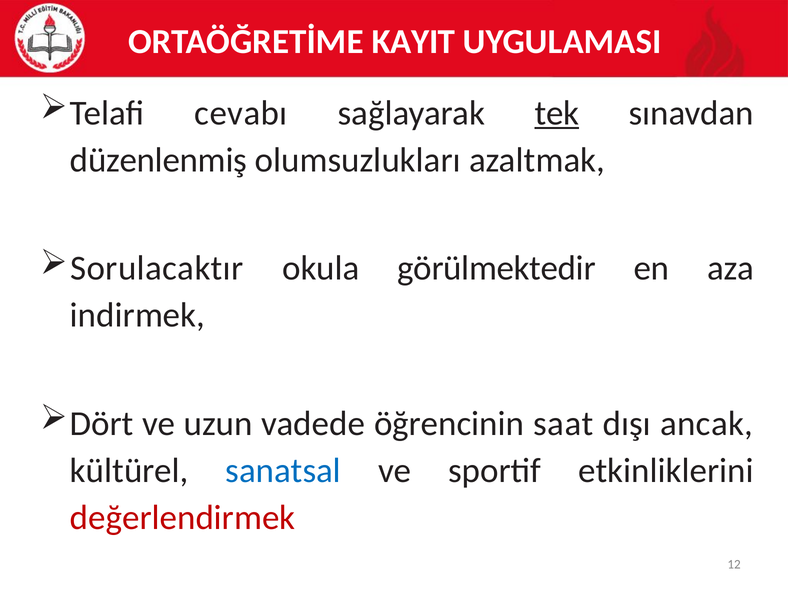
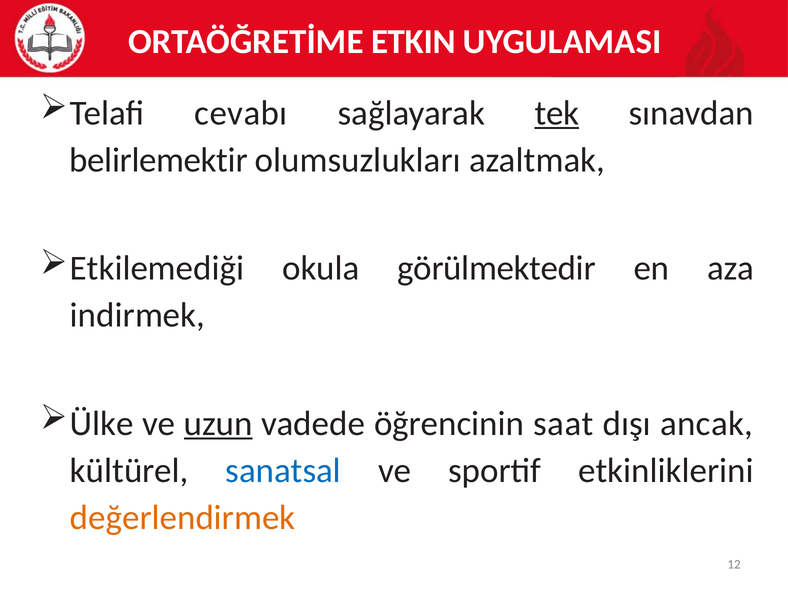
KAYIT: KAYIT -> ETKIN (413, 42)
düzenlenmiş: düzenlenmiş -> belirlemektir (158, 160)
Sorulacaktır: Sorulacaktır -> Etkilemediği (157, 268)
Dört: Dört -> Ülke (102, 423)
uzun underline: none -> present (218, 423)
değerlendirmek colour: red -> orange (183, 518)
